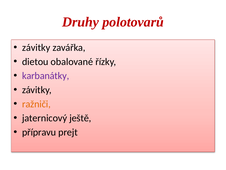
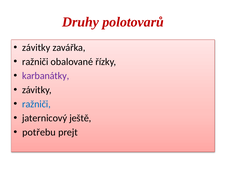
dietou: dietou -> ražniči (35, 61)
ražniči colour: orange -> blue (36, 104)
přípravu: přípravu -> potřebu (39, 132)
